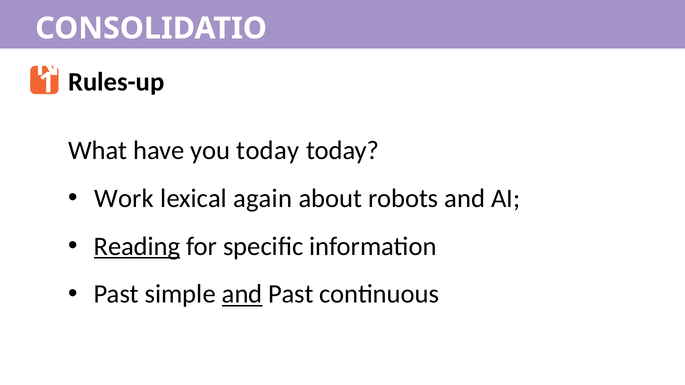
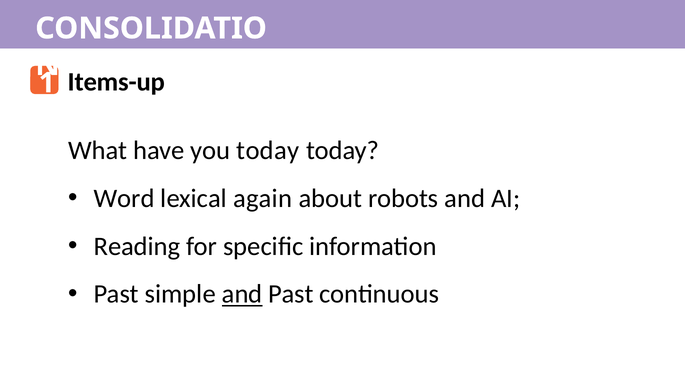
Rules-up: Rules-up -> Items-up (116, 82)
Work: Work -> Word (124, 198)
Reading underline: present -> none (137, 246)
